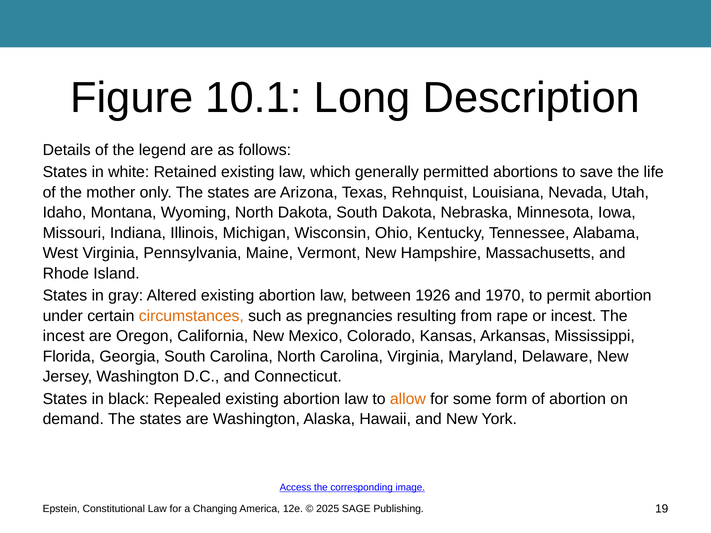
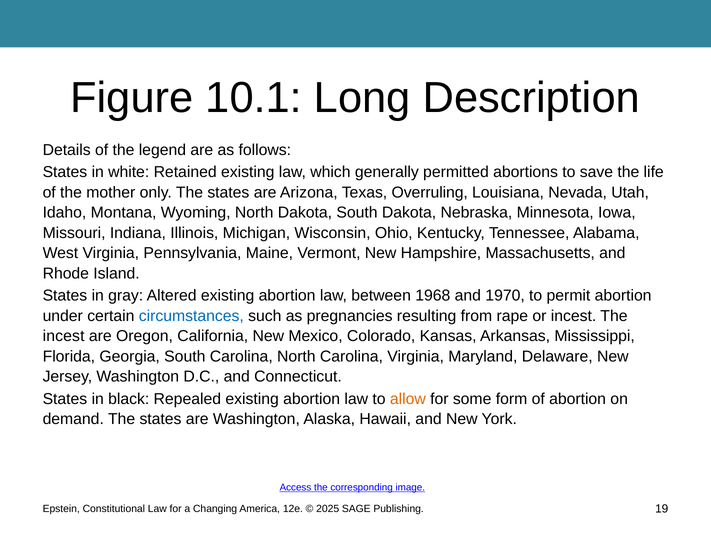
Rehnquist: Rehnquist -> Overruling (430, 193)
1926: 1926 -> 1968 (433, 296)
circumstances colour: orange -> blue (191, 316)
